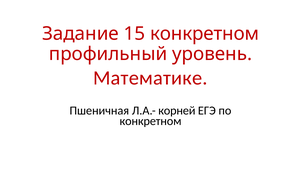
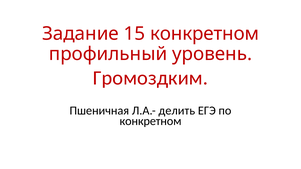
Математике: Математике -> Громоздким (150, 78)
корней: корней -> делить (177, 111)
